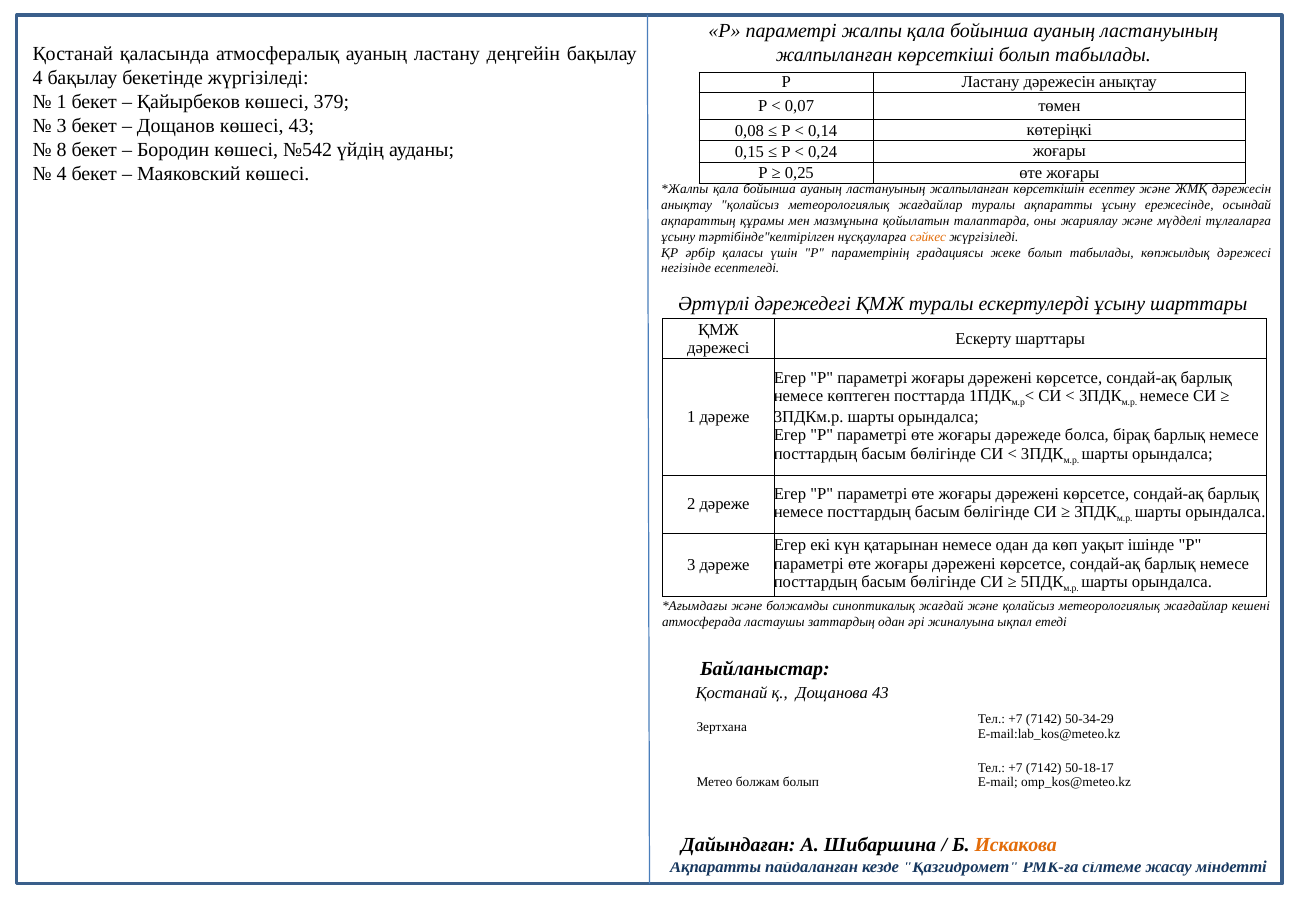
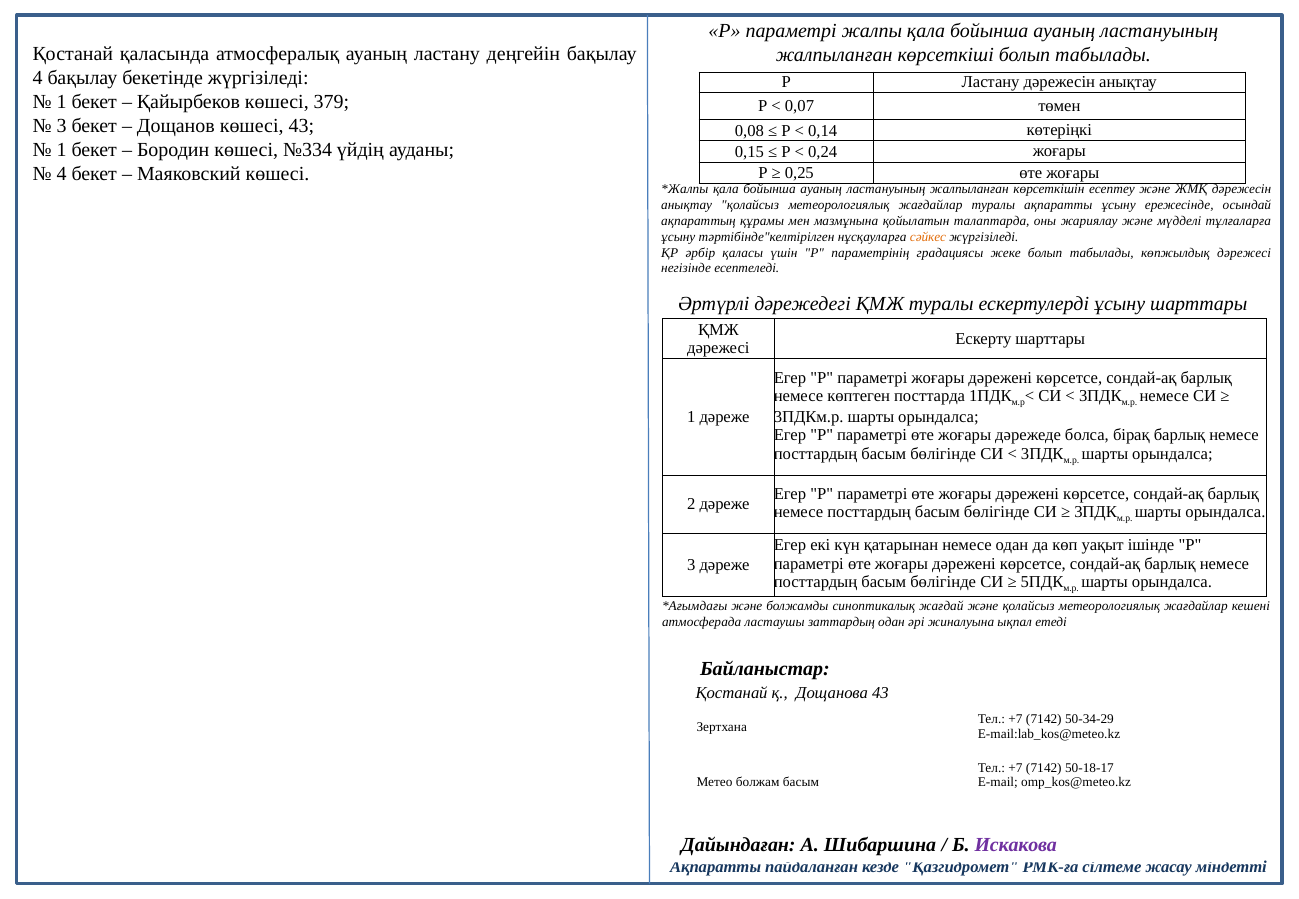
8: 8 -> 1 (62, 150)
№542: №542 -> №334 (308, 150)
болжам болып: болып -> басым (801, 783)
Искакова colour: orange -> purple (1016, 845)
